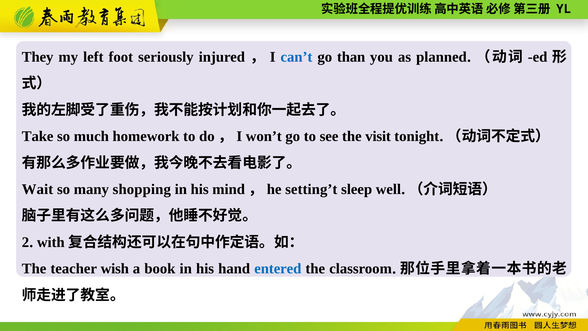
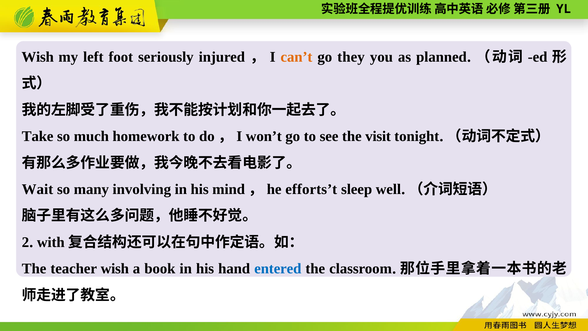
They: They -> Wish (38, 57)
can’t colour: blue -> orange (296, 57)
than: than -> they (351, 57)
shopping: shopping -> involving (142, 189)
setting’t: setting’t -> efforts’t (311, 189)
